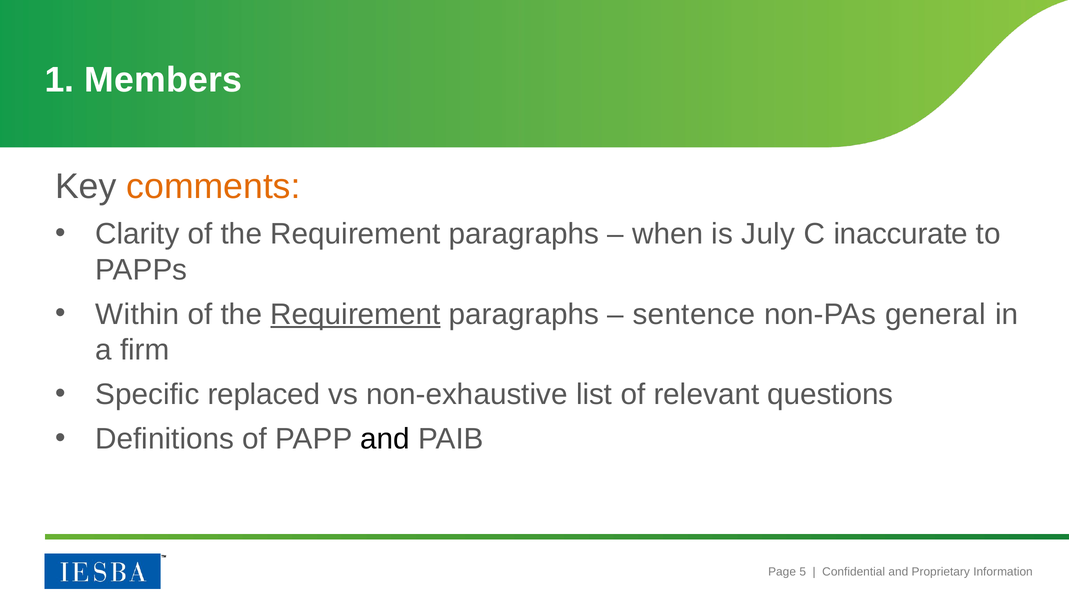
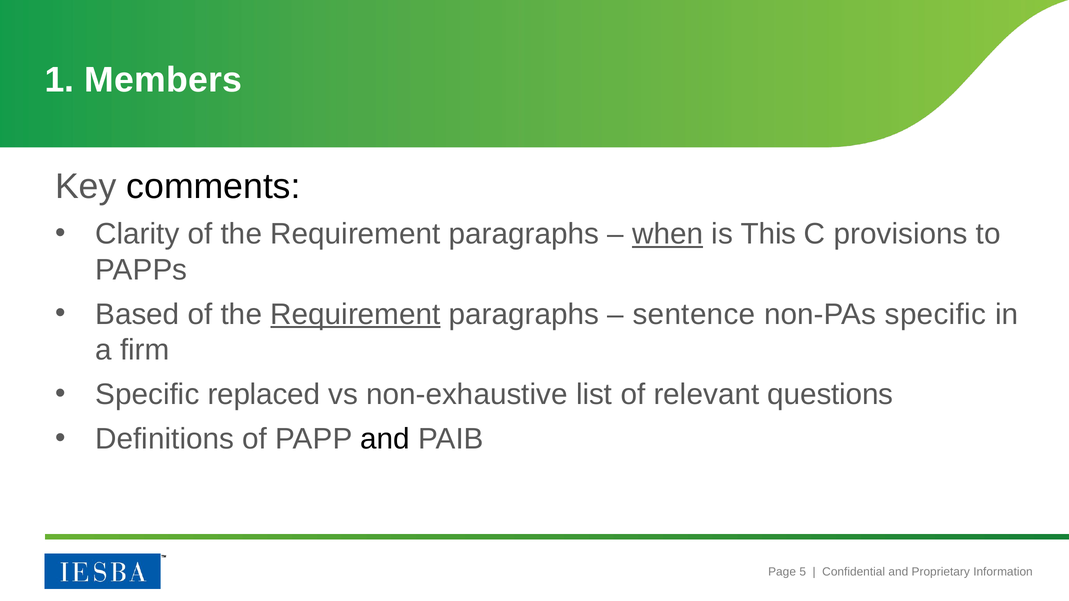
comments colour: orange -> black (214, 187)
when underline: none -> present (668, 234)
July: July -> This (769, 234)
inaccurate: inaccurate -> provisions (901, 234)
Within: Within -> Based (137, 315)
non-PAs general: general -> specific (935, 315)
